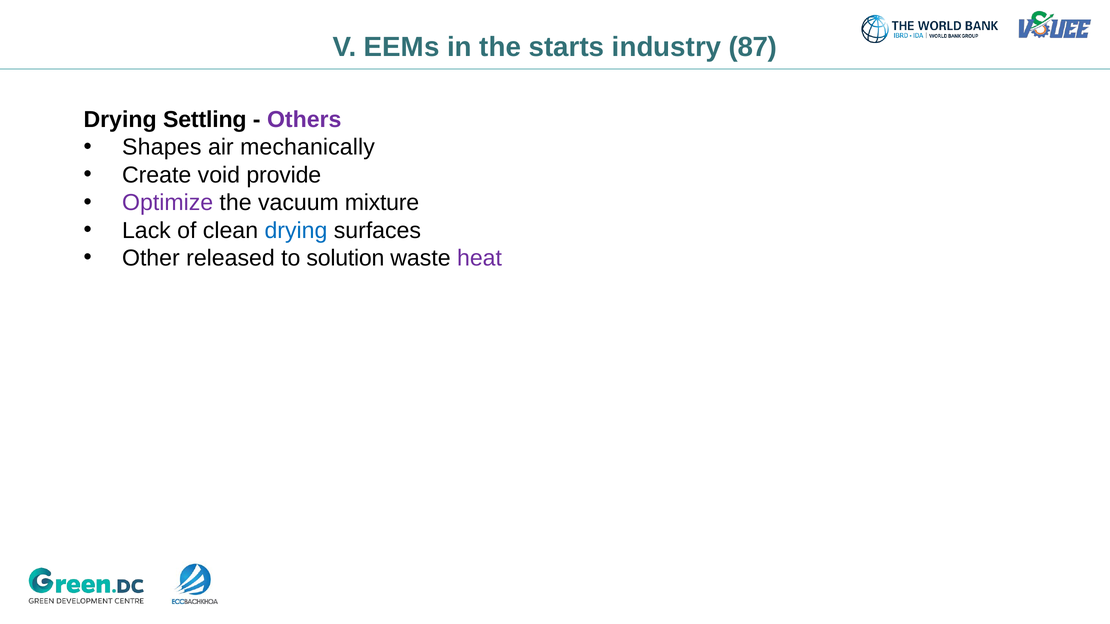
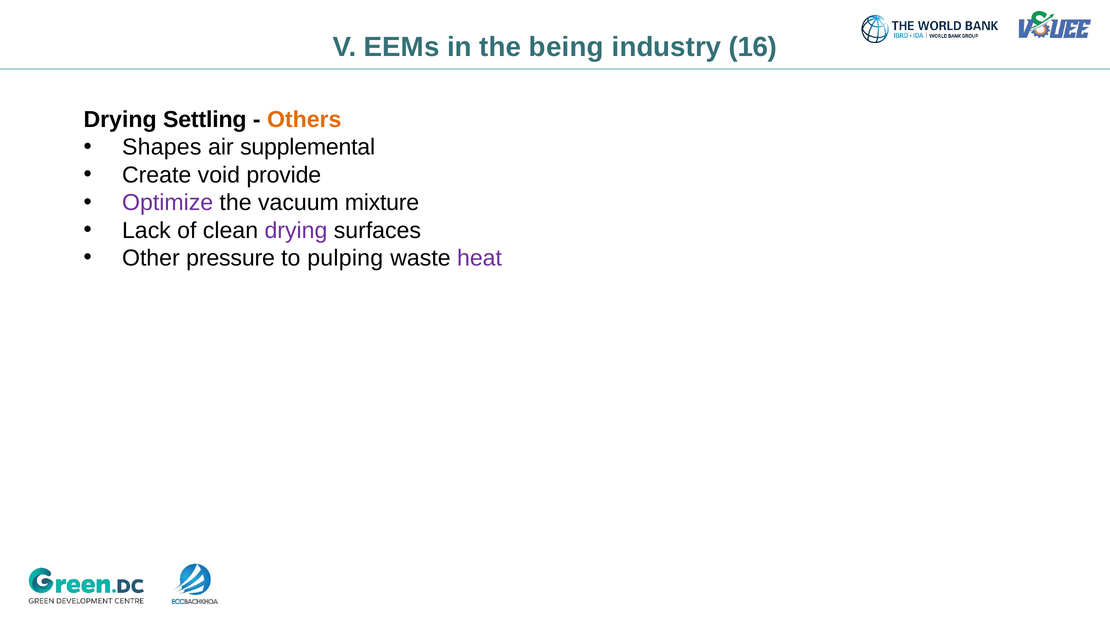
starts: starts -> being (566, 47)
87: 87 -> 16 (753, 47)
Others colour: purple -> orange (304, 120)
mechanically: mechanically -> supplemental (308, 147)
drying colour: blue -> purple (296, 231)
released: released -> pressure (231, 258)
solution: solution -> pulping (345, 258)
